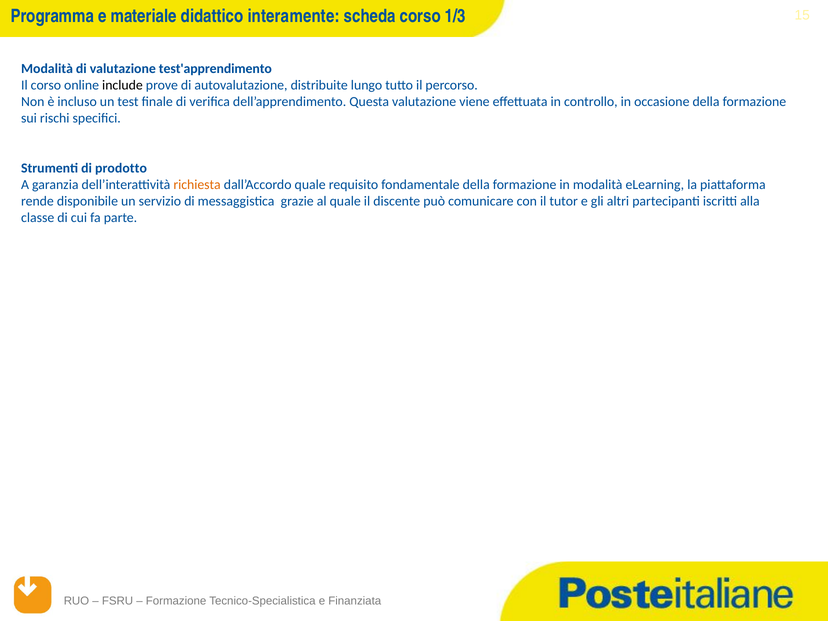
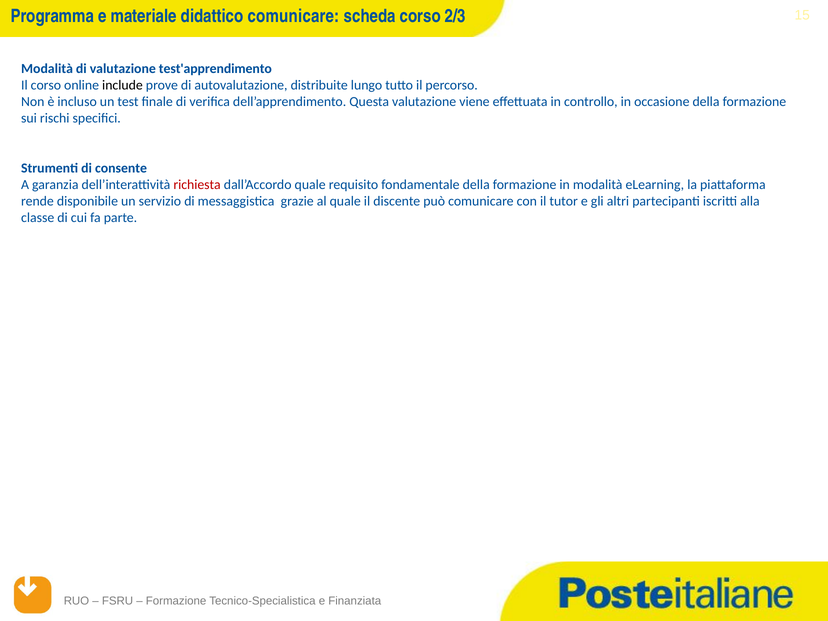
didattico interamente: interamente -> comunicare (294, 16)
1/3: 1/3 -> 2/3 (455, 16)
prodotto: prodotto -> consente (121, 168)
richiesta colour: orange -> red (197, 185)
